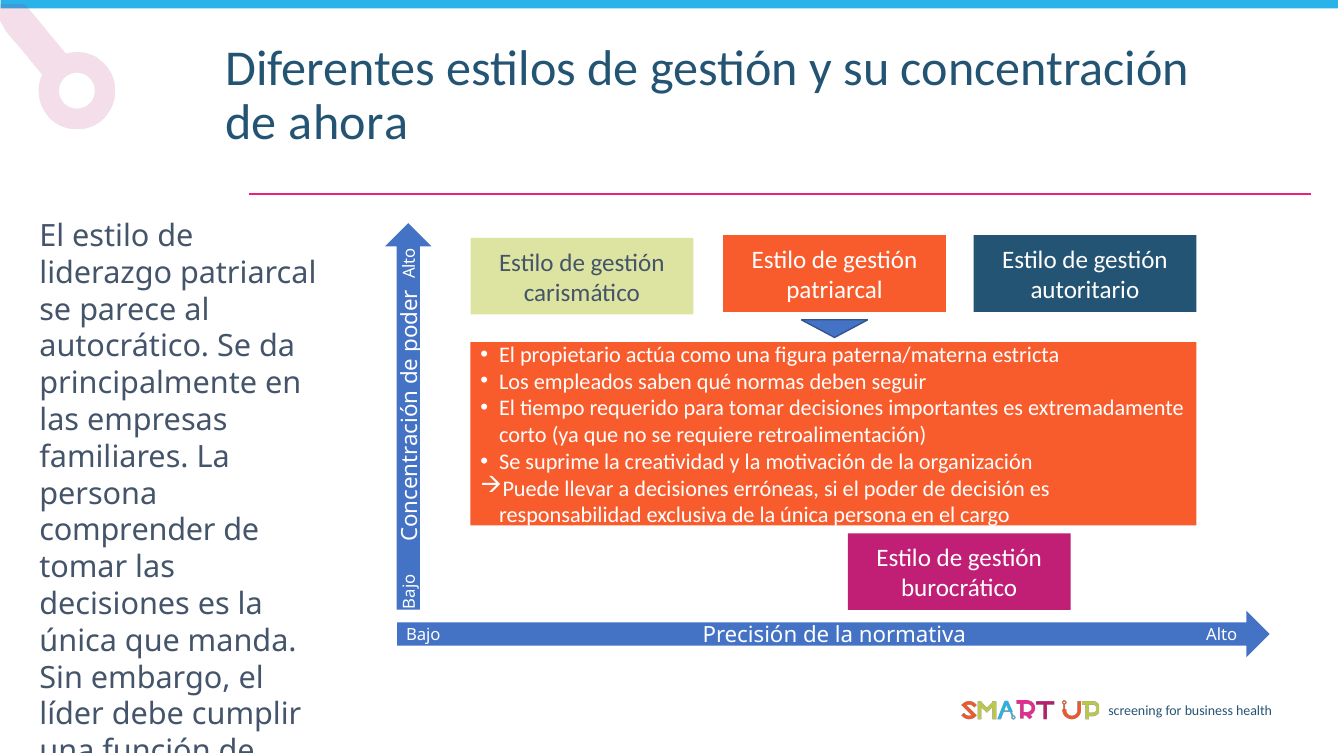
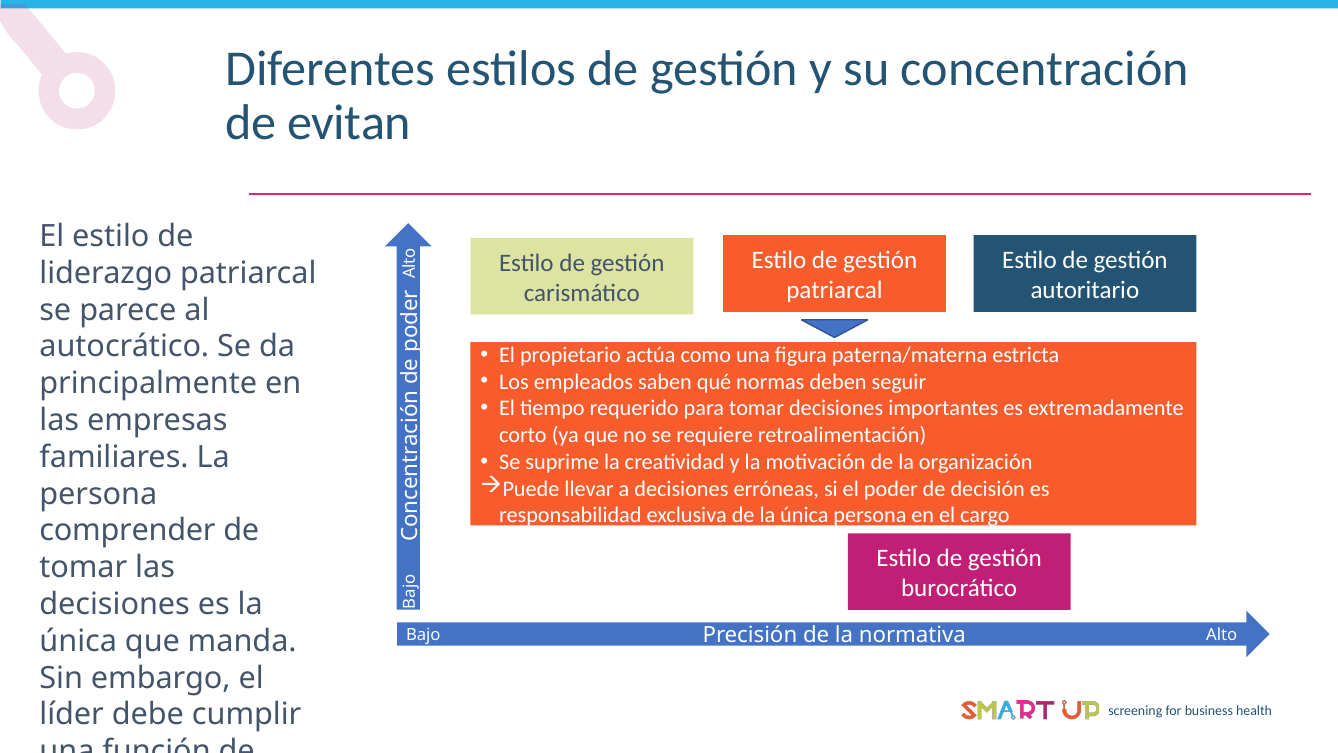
ahora: ahora -> evitan (349, 123)
